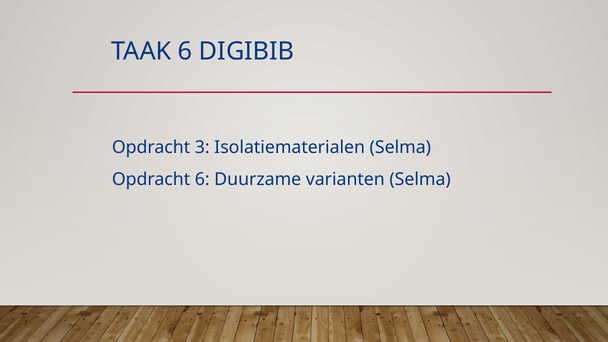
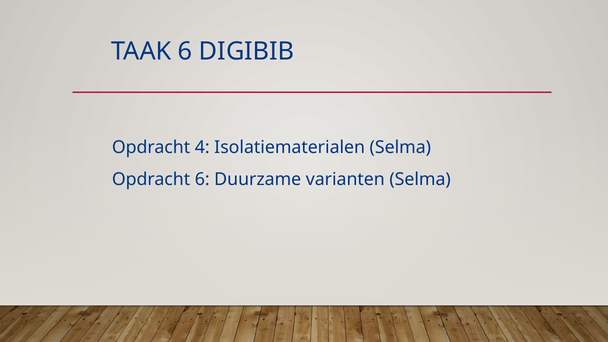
3: 3 -> 4 (202, 147)
